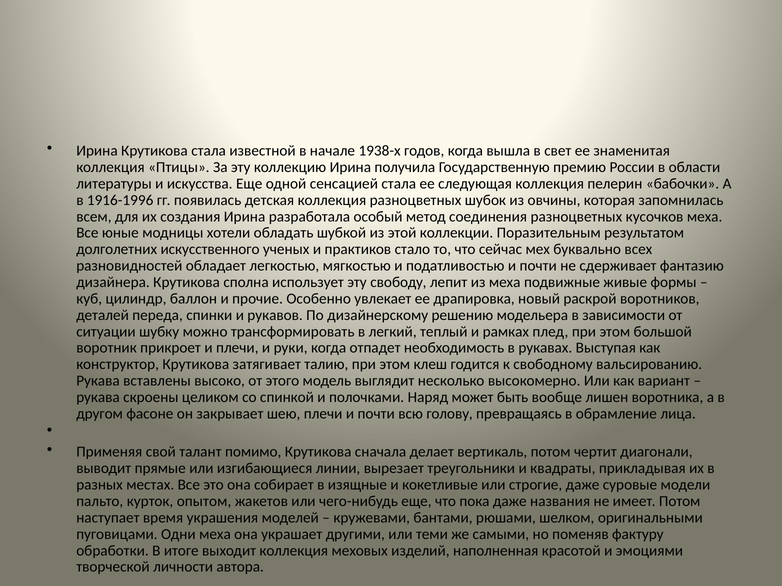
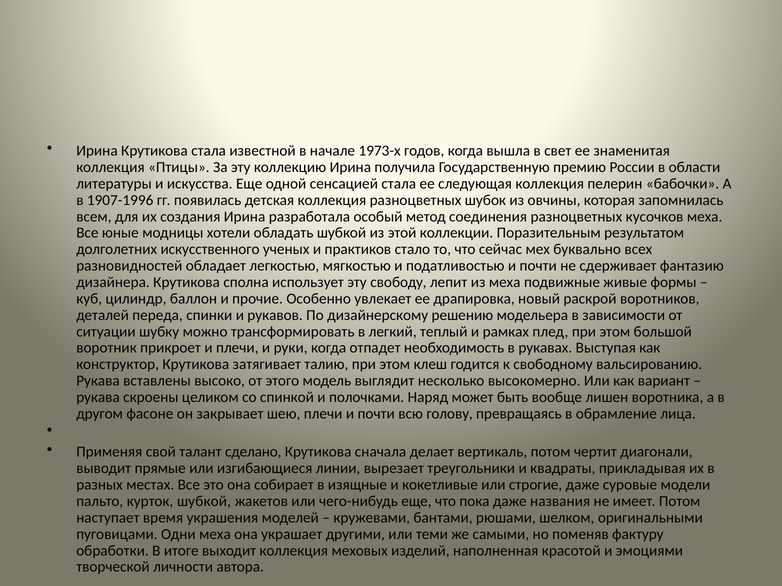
1938-х: 1938-х -> 1973-х (380, 151)
1916-1996: 1916-1996 -> 1907-1996 (120, 200)
помимо: помимо -> сделано (253, 452)
курток опытом: опытом -> шубкой (204, 502)
